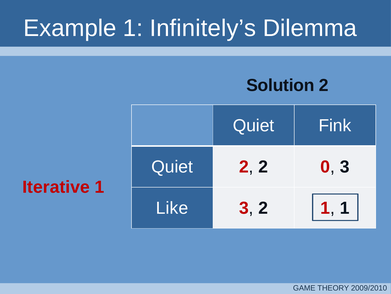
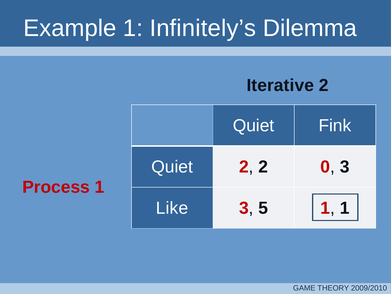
Solution: Solution -> Iterative (280, 85)
Iterative: Iterative -> Process (56, 187)
3 2: 2 -> 5 (263, 208)
